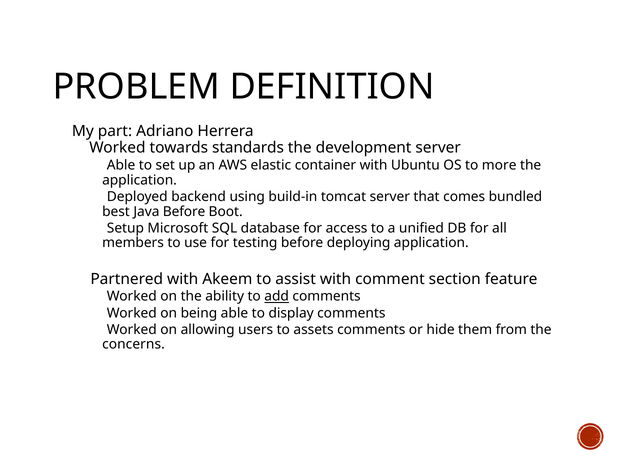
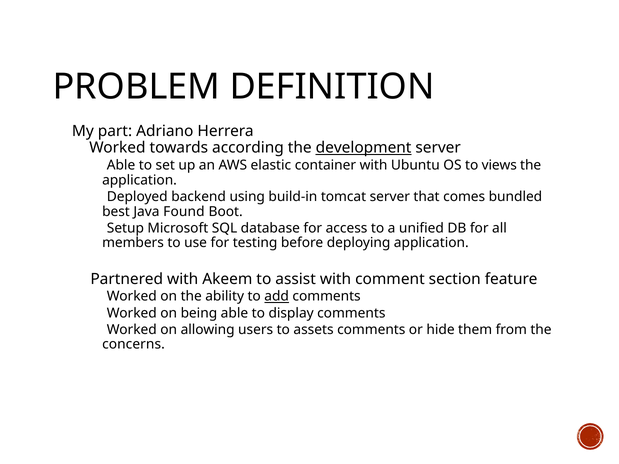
standards: standards -> according (248, 148)
development underline: none -> present (364, 148)
more: more -> views (499, 165)
Java Before: Before -> Found (184, 212)
